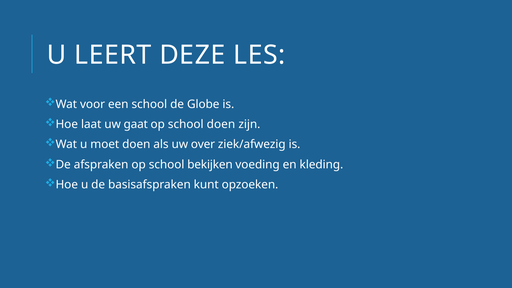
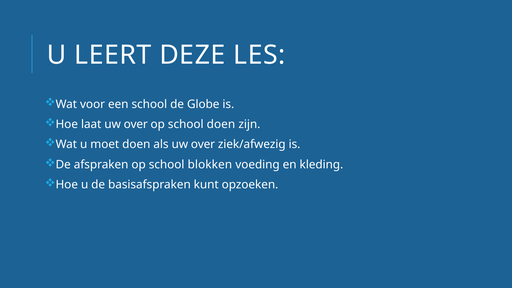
laat uw gaat: gaat -> over (136, 124)
bekijken: bekijken -> blokken (210, 165)
